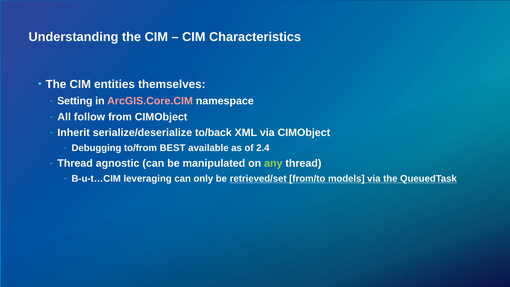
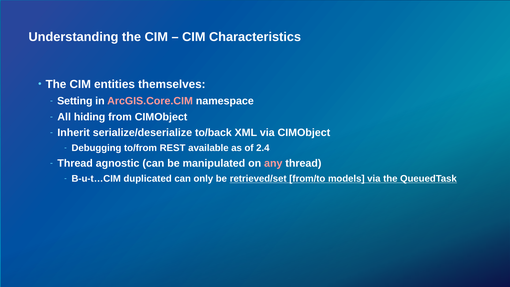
follow: follow -> hiding (90, 117)
BEST: BEST -> REST (173, 148)
any colour: light green -> pink (273, 163)
leveraging: leveraging -> duplicated (148, 179)
